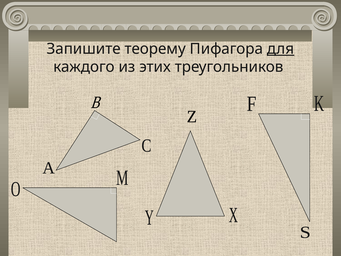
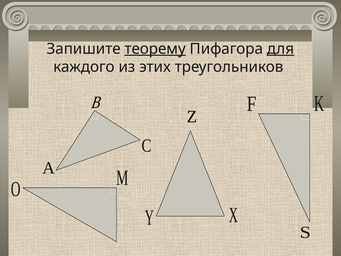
теорему underline: none -> present (155, 49)
